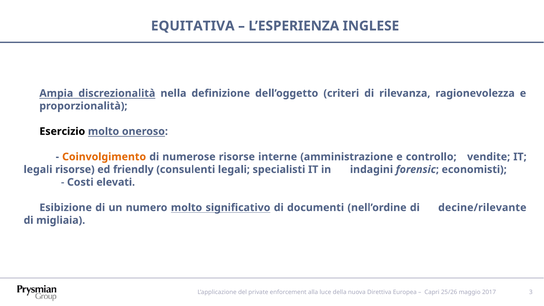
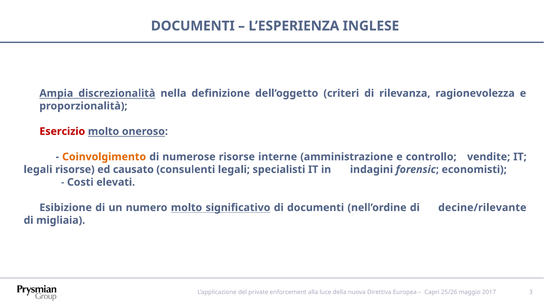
EQUITATIVA: EQUITATIVA -> DOCUMENTI (193, 26)
Esercizio colour: black -> red (62, 131)
friendly: friendly -> causato (133, 169)
